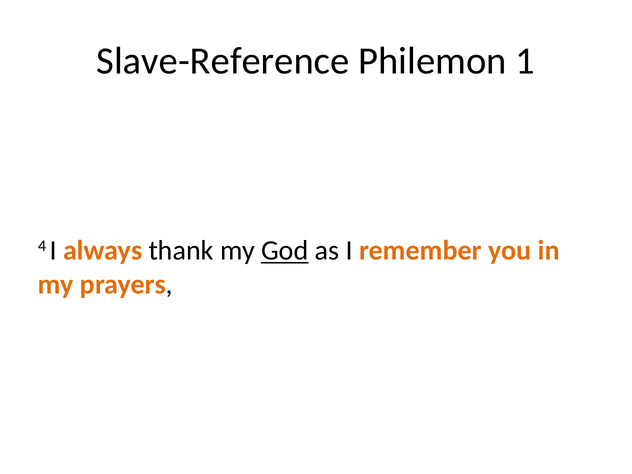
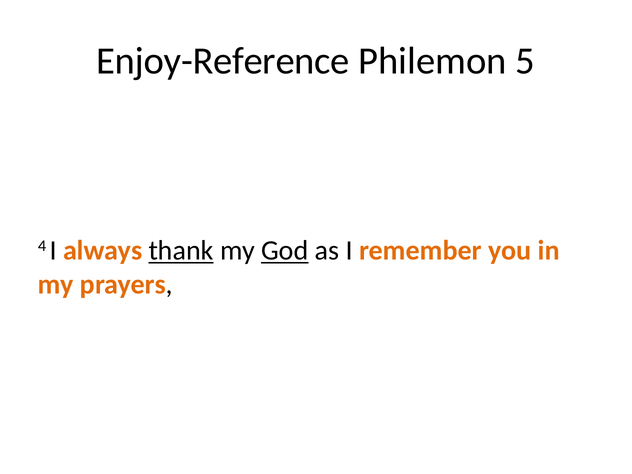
Slave-Reference: Slave-Reference -> Enjoy-Reference (223, 61)
1: 1 -> 5 (525, 61)
thank underline: none -> present (181, 251)
